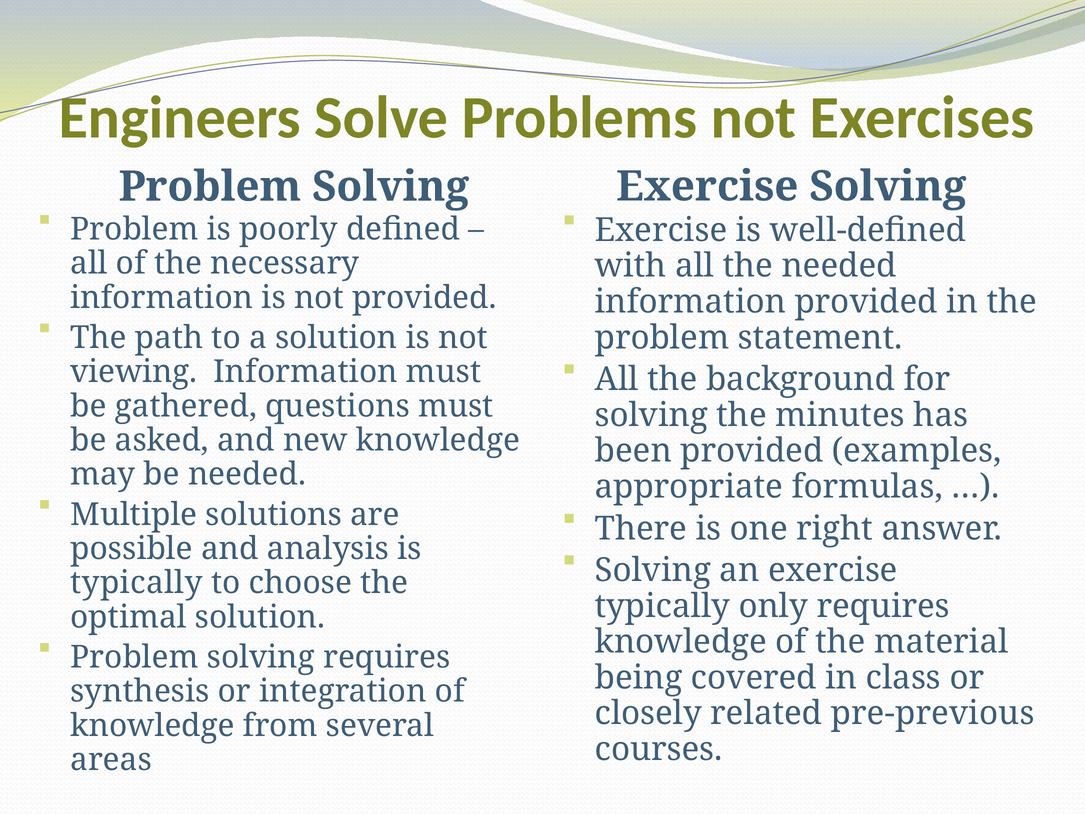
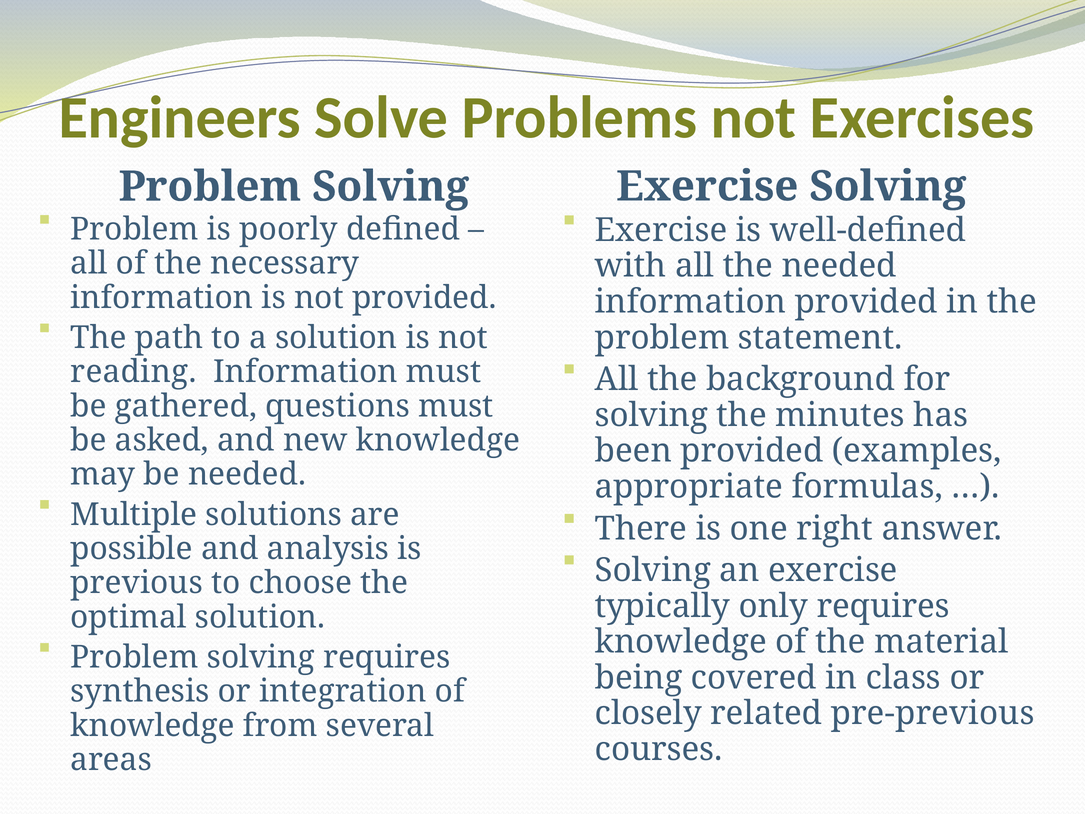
viewing: viewing -> reading (133, 372)
typically: typically -> previous (137, 583)
